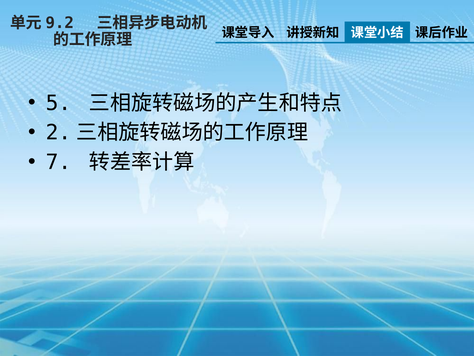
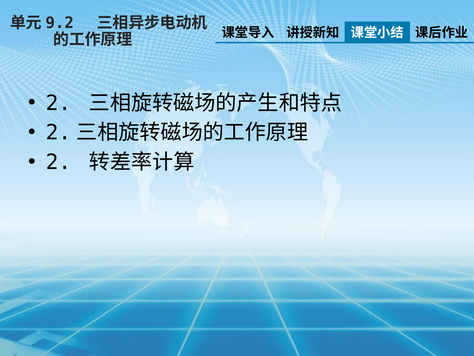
5: 5 -> 2 (59, 103)
7: 7 -> 2 (59, 162)
